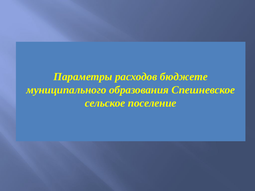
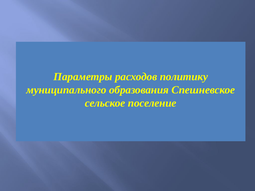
бюджете: бюджете -> политику (184, 77)
